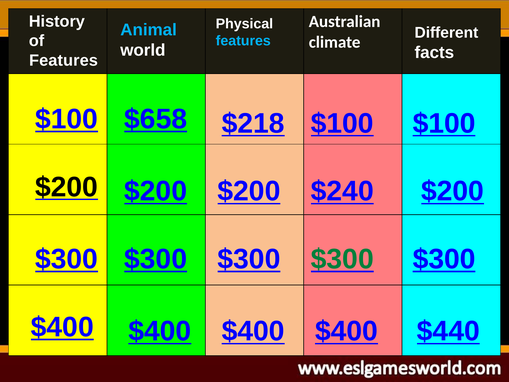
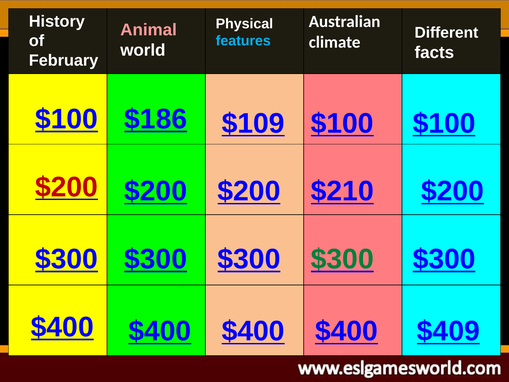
Animal colour: light blue -> pink (149, 30)
Features: Features -> February (64, 60)
$658: $658 -> $186 (156, 119)
$218: $218 -> $109 (253, 123)
$200 colour: black -> red (67, 187)
$240: $240 -> $210 (342, 191)
$440: $440 -> $409 (448, 331)
